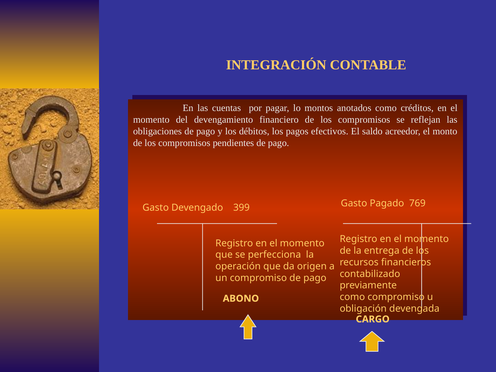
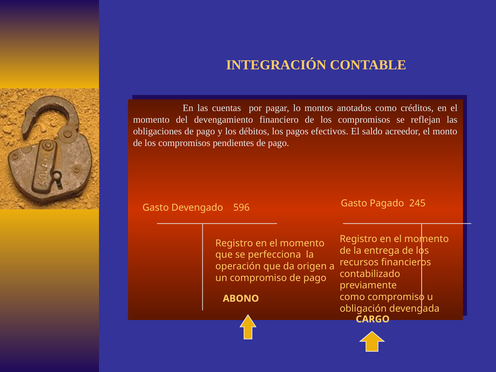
399: 399 -> 596 (241, 208)
769: 769 -> 245 (417, 203)
